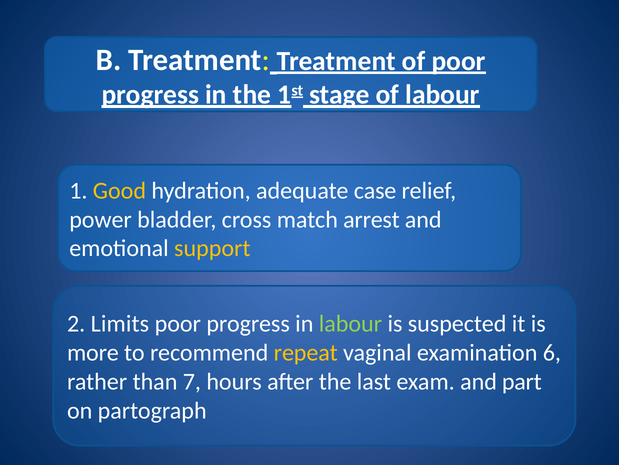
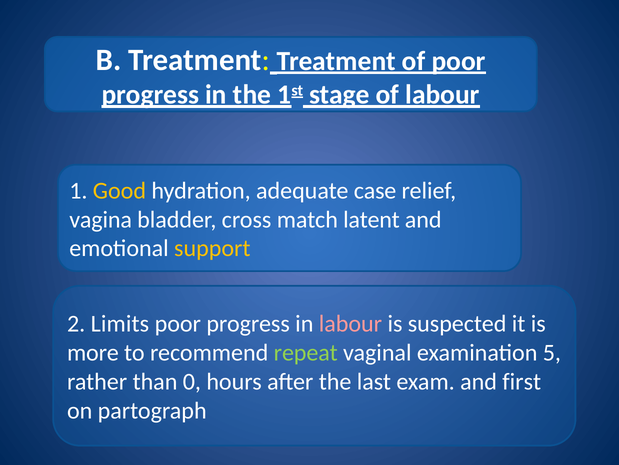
power: power -> vagina (101, 219)
arrest: arrest -> latent (371, 219)
labour colour: light green -> pink (350, 323)
repeat colour: yellow -> light green (306, 352)
6: 6 -> 5 (552, 352)
7: 7 -> 0 (192, 381)
part: part -> first (522, 381)
